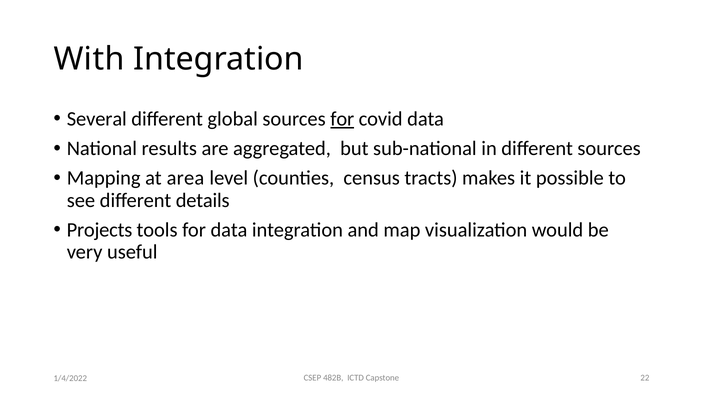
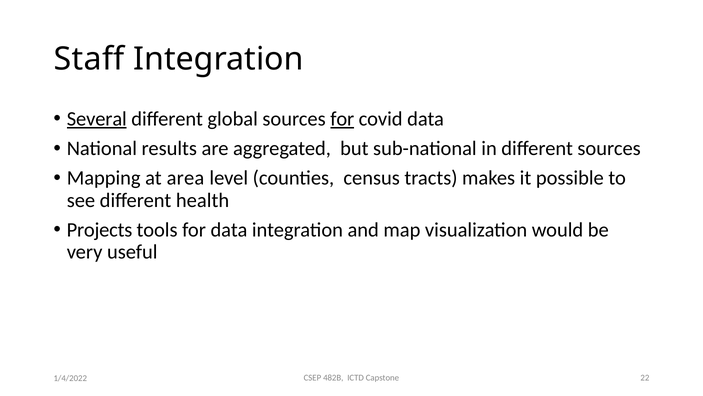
With: With -> Staff (89, 59)
Several underline: none -> present (97, 119)
details: details -> health (203, 200)
